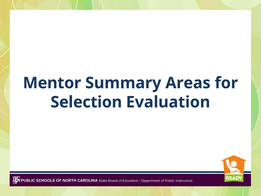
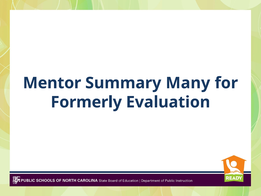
Areas: Areas -> Many (188, 83)
Selection: Selection -> Formerly (86, 102)
